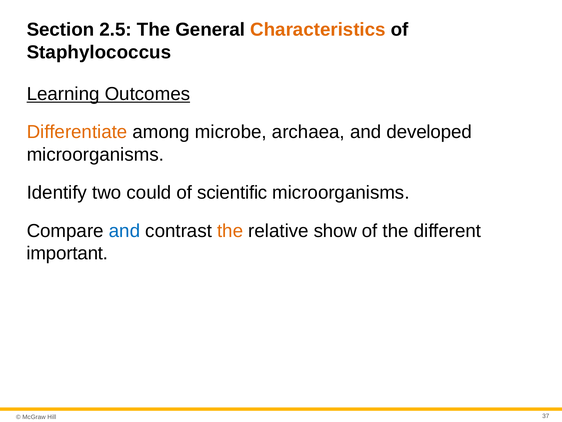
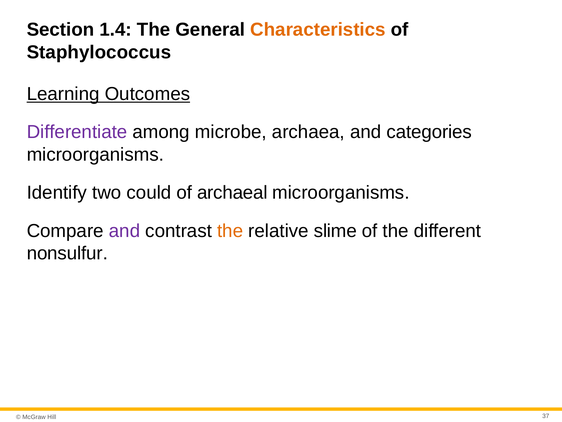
2.5: 2.5 -> 1.4 (116, 30)
Differentiate colour: orange -> purple (77, 132)
developed: developed -> categories (429, 132)
scientific: scientific -> archaeal (232, 192)
and colour: blue -> purple (125, 231)
show: show -> slime (335, 231)
important: important -> nonsulfur (67, 253)
